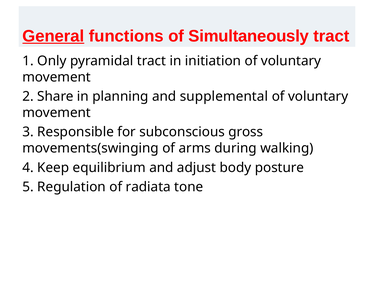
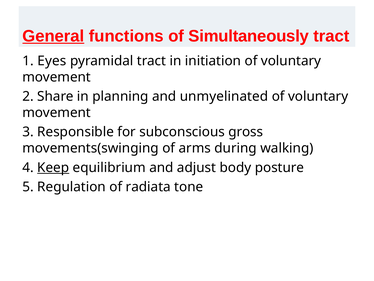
Only: Only -> Eyes (52, 61)
supplemental: supplemental -> unmyelinated (224, 96)
Keep underline: none -> present (53, 167)
